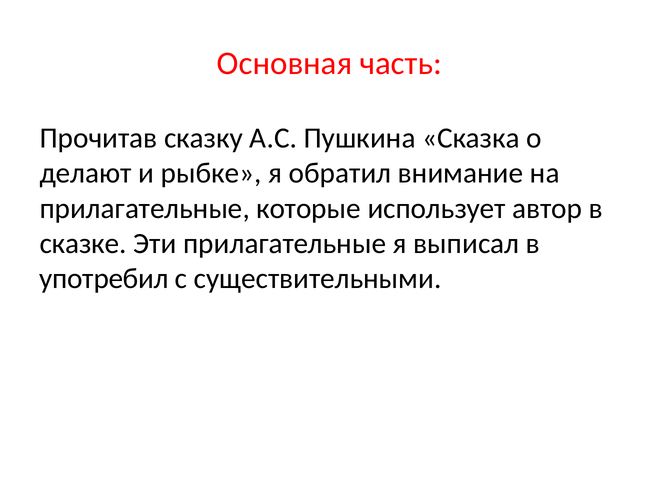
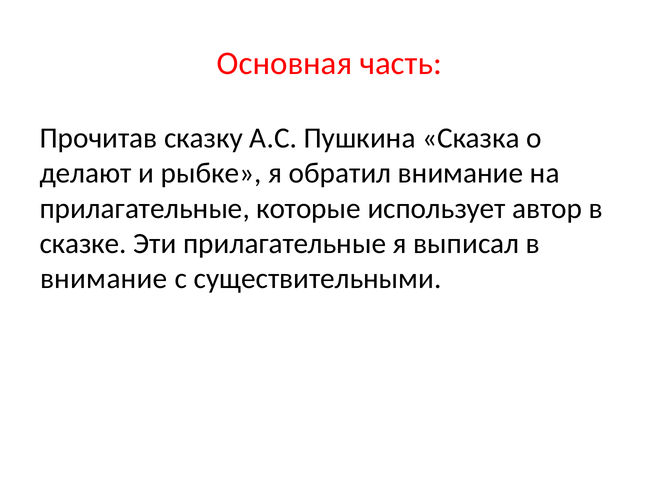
употребил: употребил -> внимание (104, 279)
